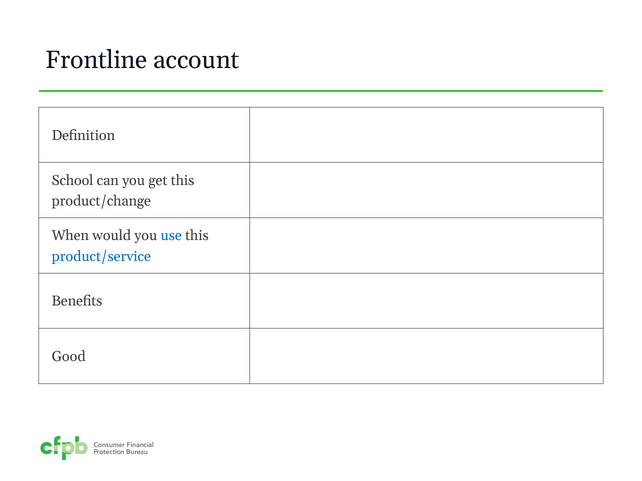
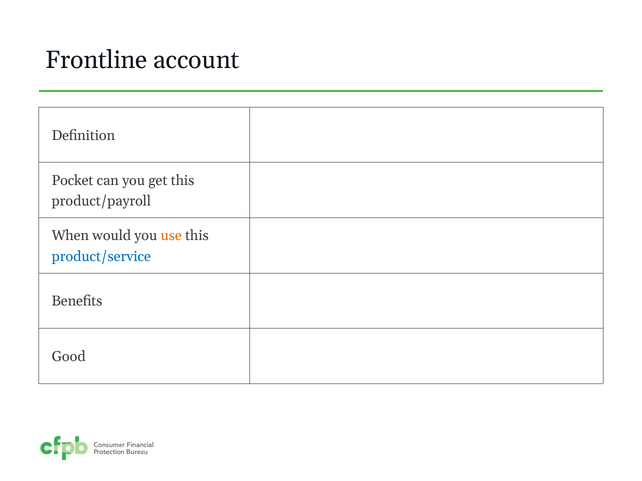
School: School -> Pocket (73, 181)
product/change: product/change -> product/payroll (101, 201)
use colour: blue -> orange (171, 236)
